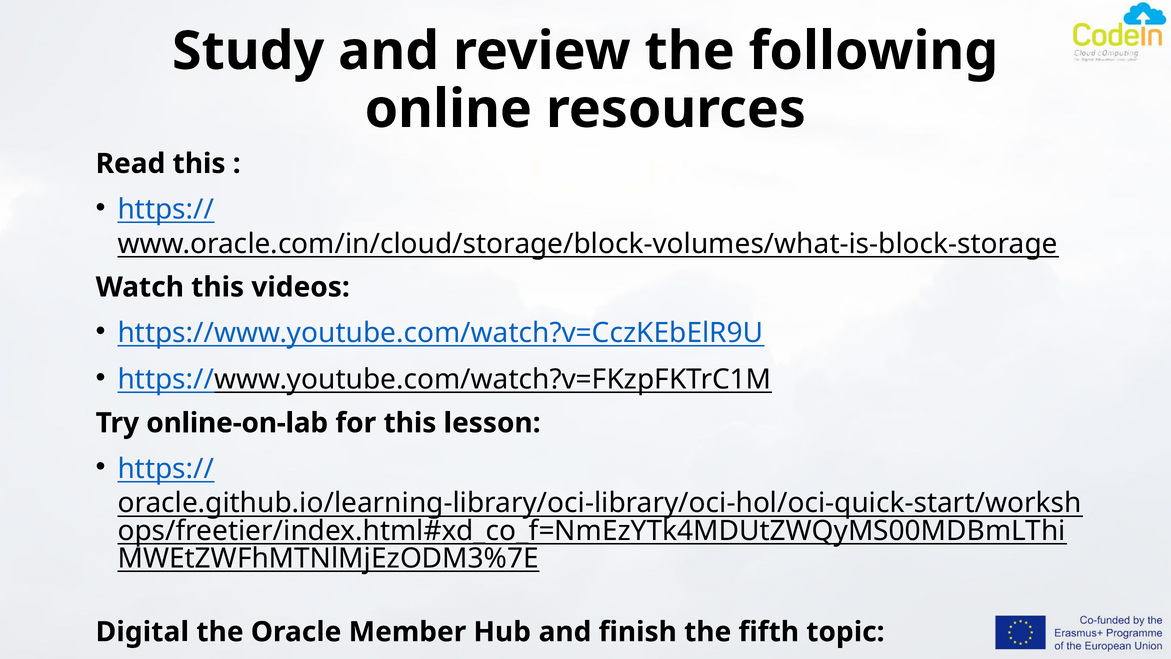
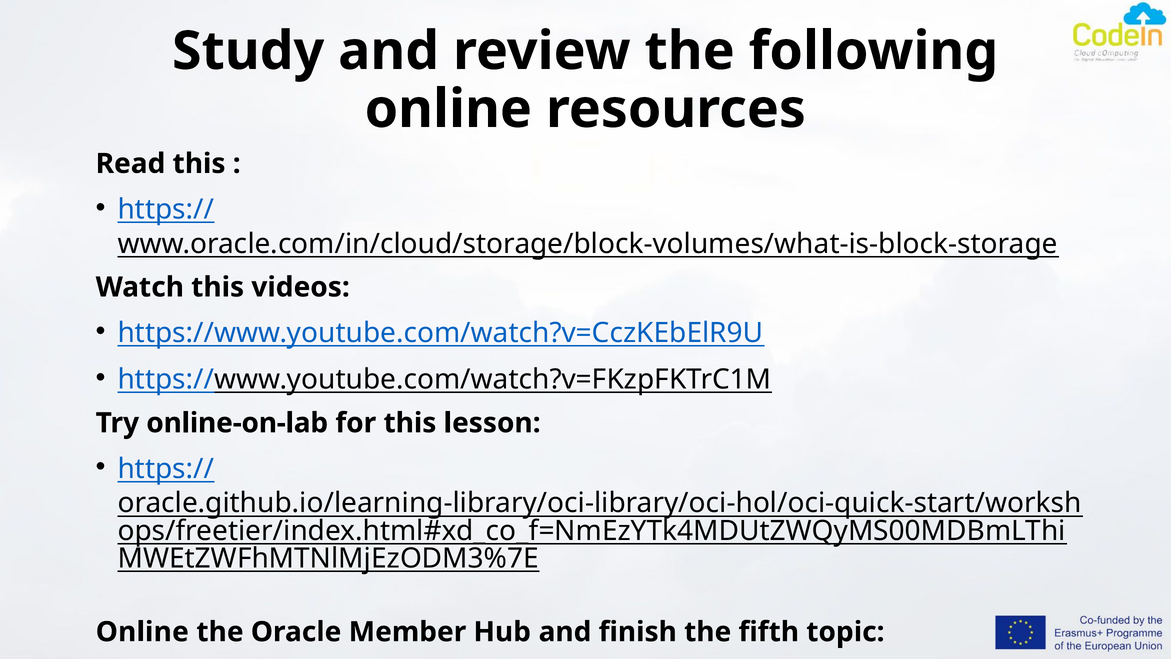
Digital: Digital -> Online (142, 632)
